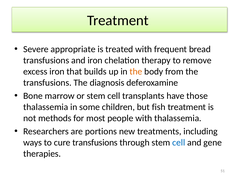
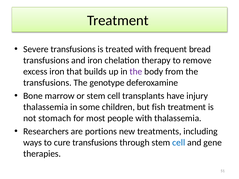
Severe appropriate: appropriate -> transfusions (73, 49)
the colour: orange -> purple (136, 72)
diagnosis: diagnosis -> genotype (107, 83)
those: those -> injury (197, 96)
methods: methods -> stomach (55, 118)
